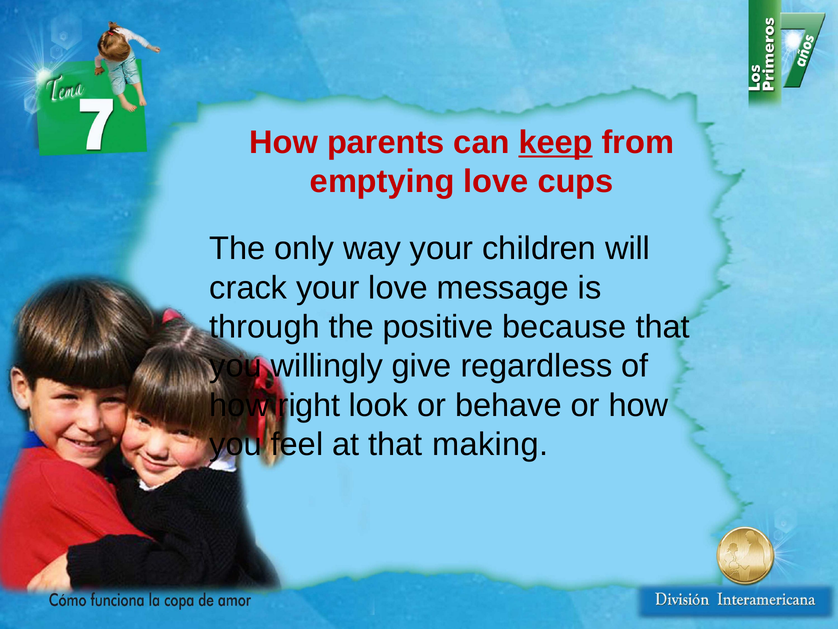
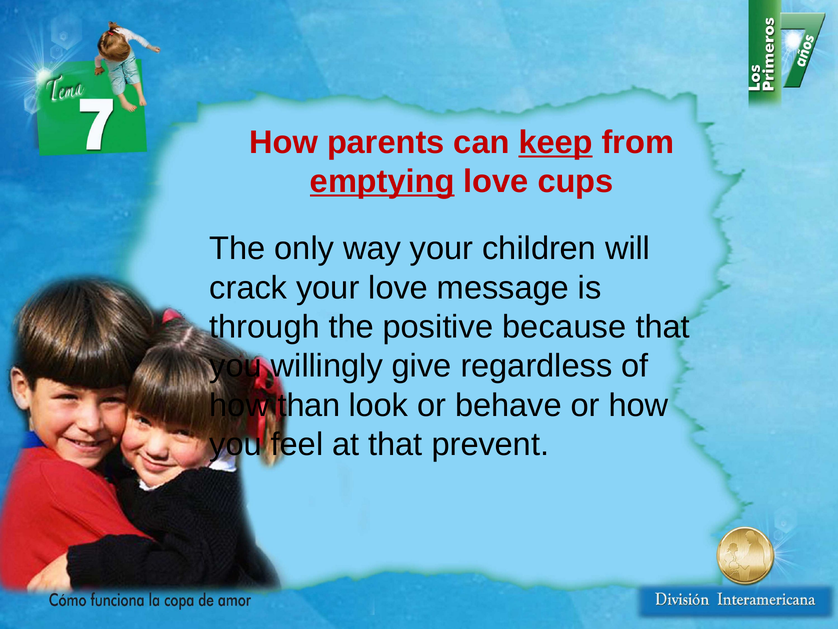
emptying underline: none -> present (382, 181)
right: right -> than (309, 405)
making: making -> prevent (490, 444)
